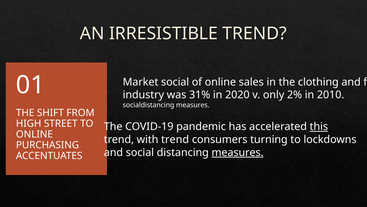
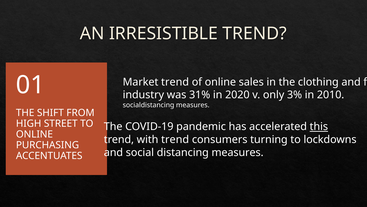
Market social: social -> trend (175, 82)
2%: 2% -> 3% (295, 95)
measures underline: present -> none (238, 152)
